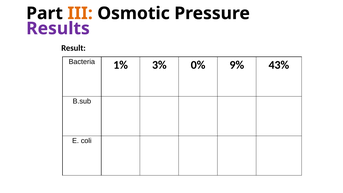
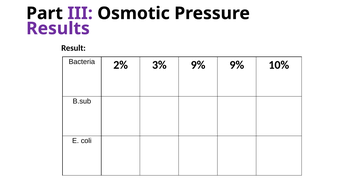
III colour: orange -> purple (80, 13)
1%: 1% -> 2% (121, 65)
3% 0%: 0% -> 9% (198, 65)
43%: 43% -> 10% (279, 65)
